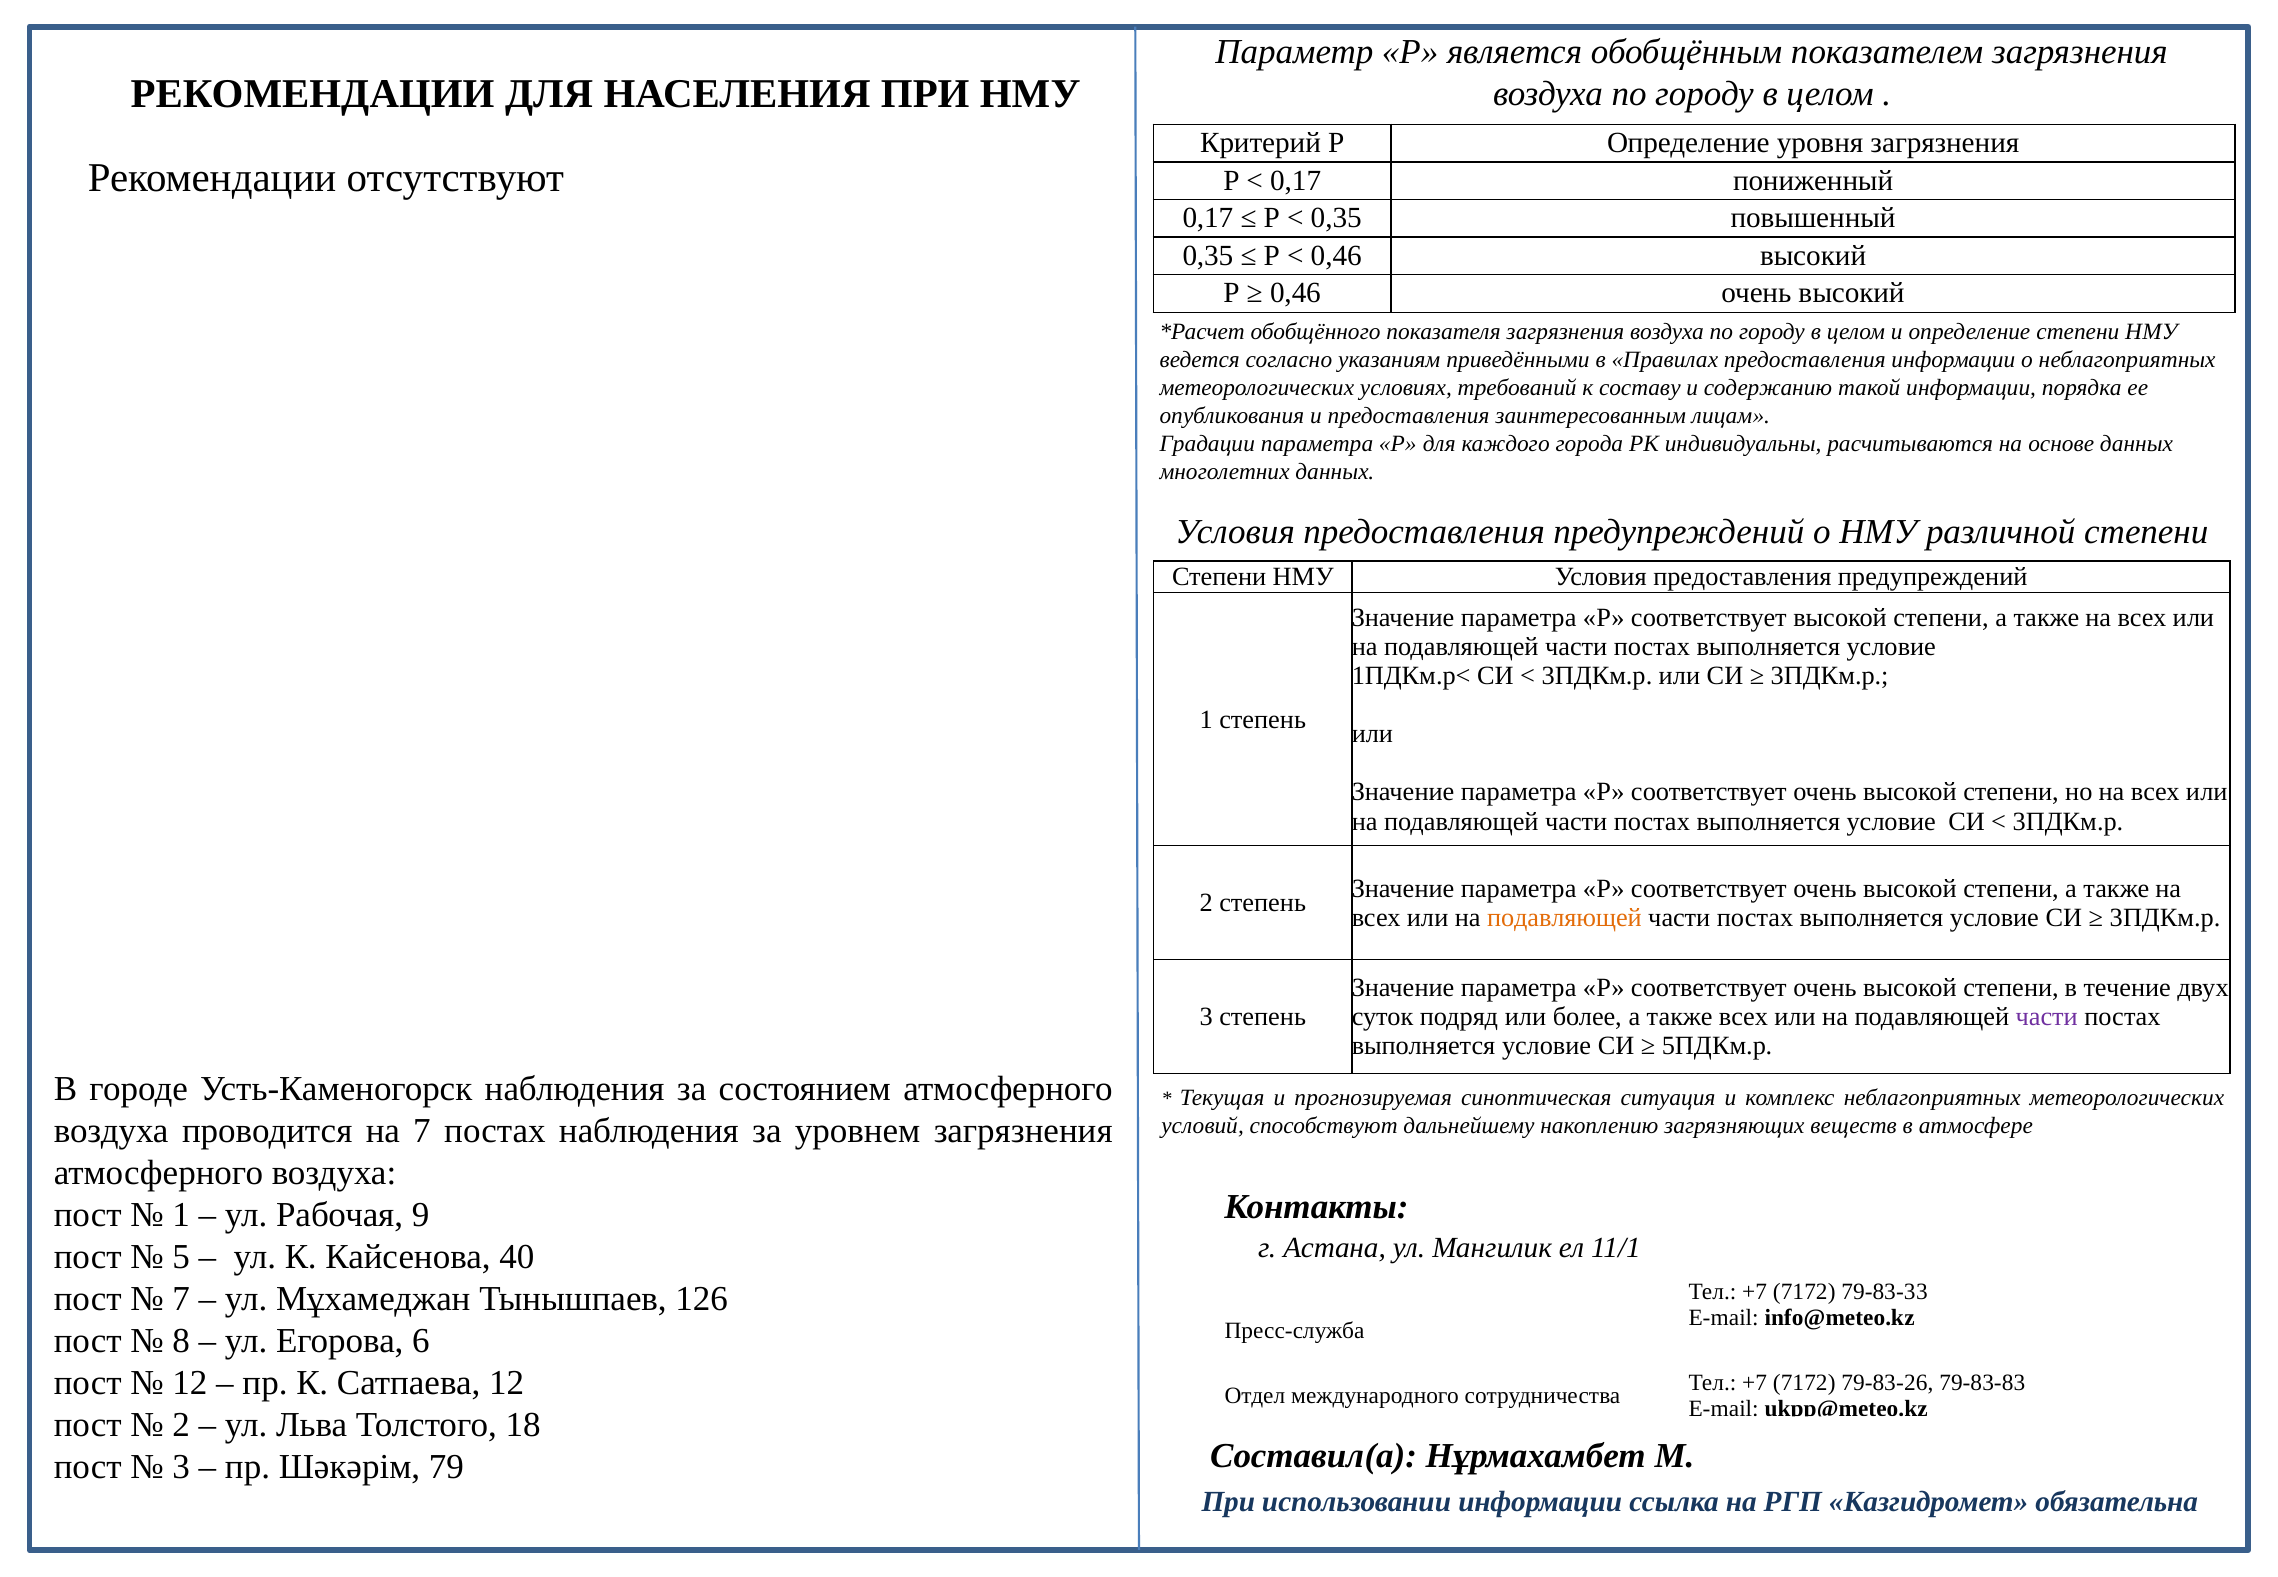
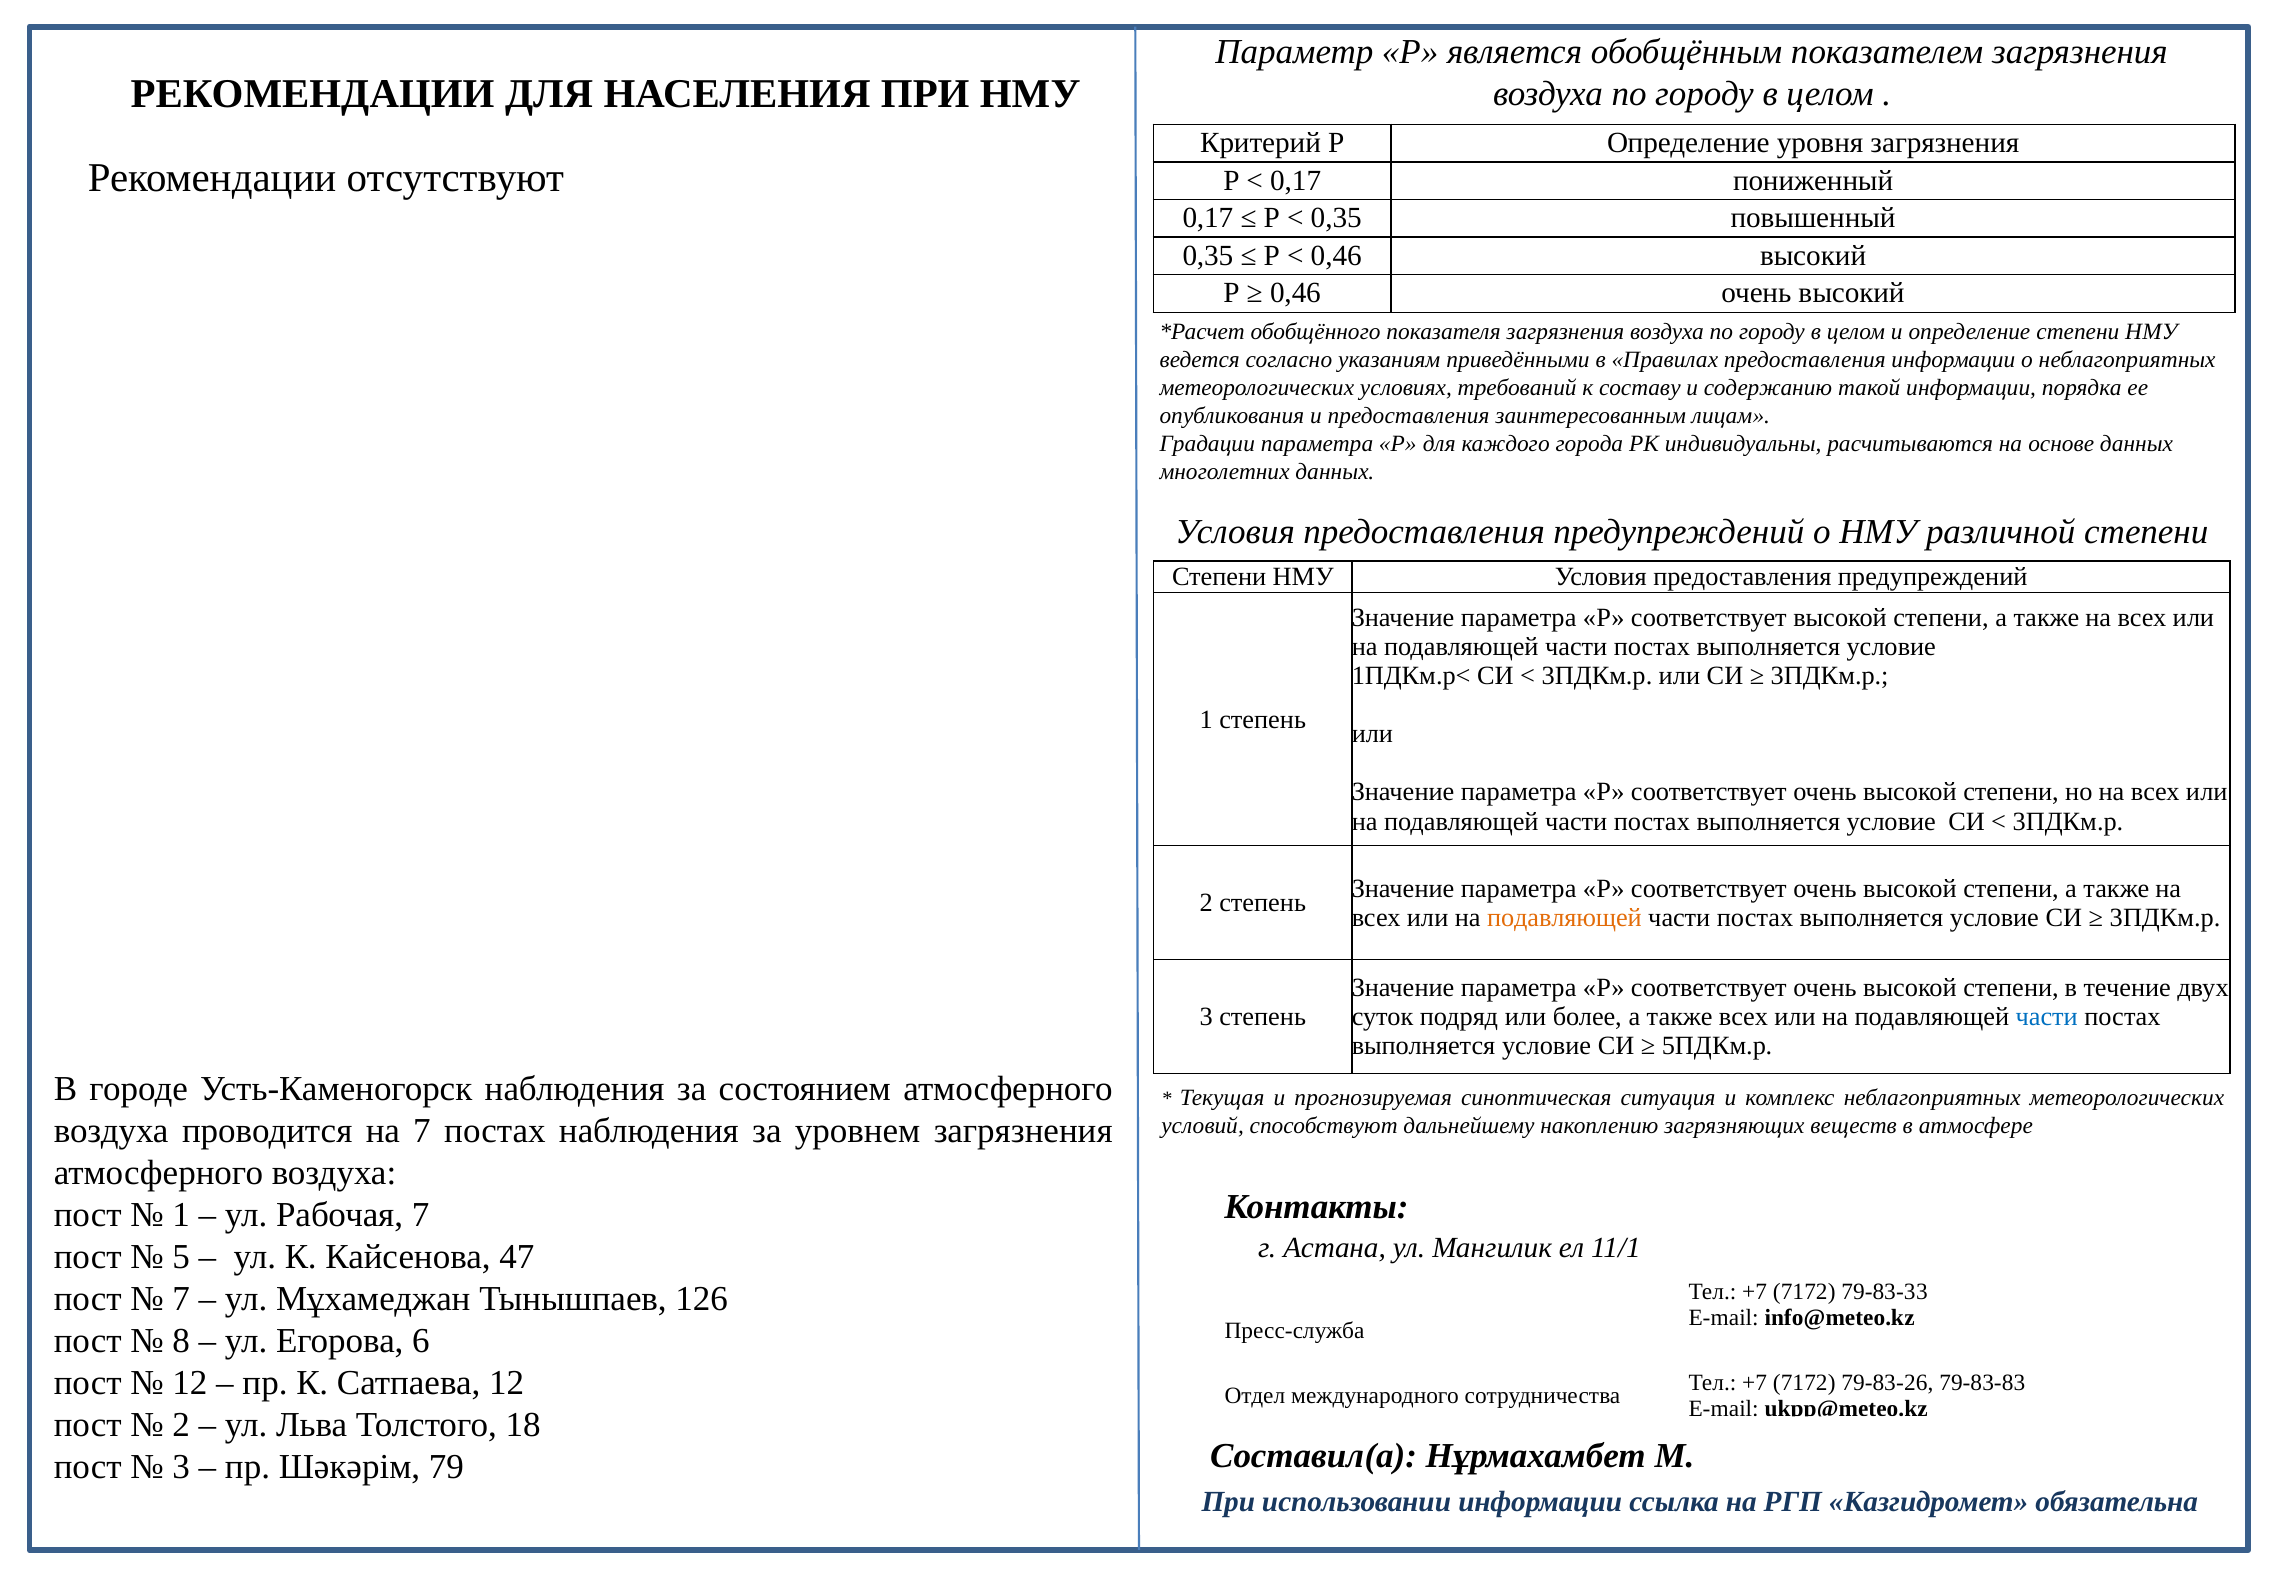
части colour: purple -> blue (2047, 1017)
Рабочая 9: 9 -> 7 (421, 1215)
40: 40 -> 47 (517, 1257)
